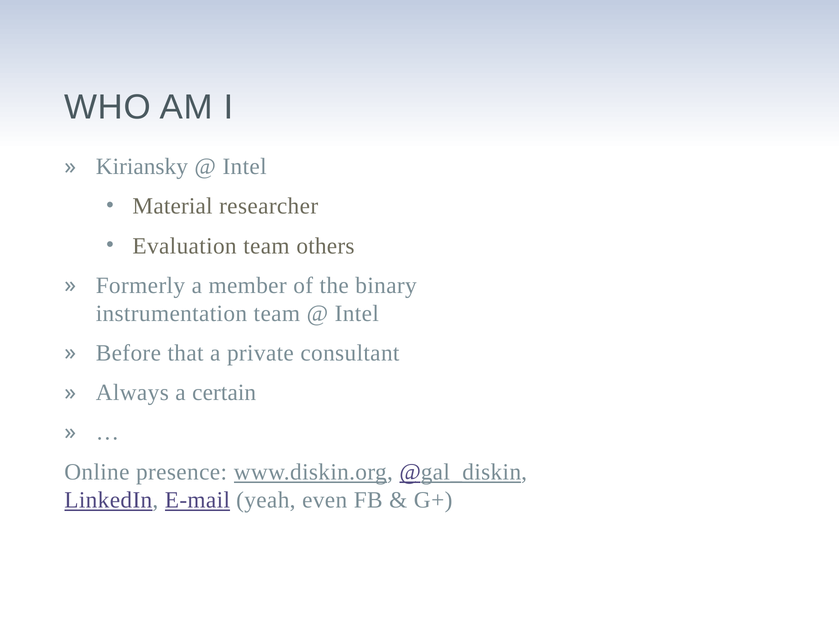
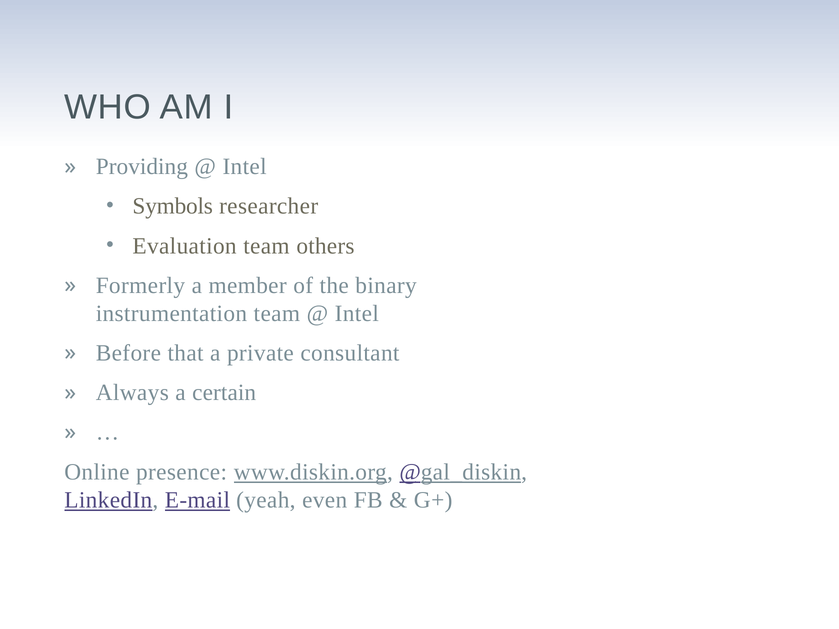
Kiriansky: Kiriansky -> Providing (142, 167)
Material: Material -> Symbols (173, 206)
